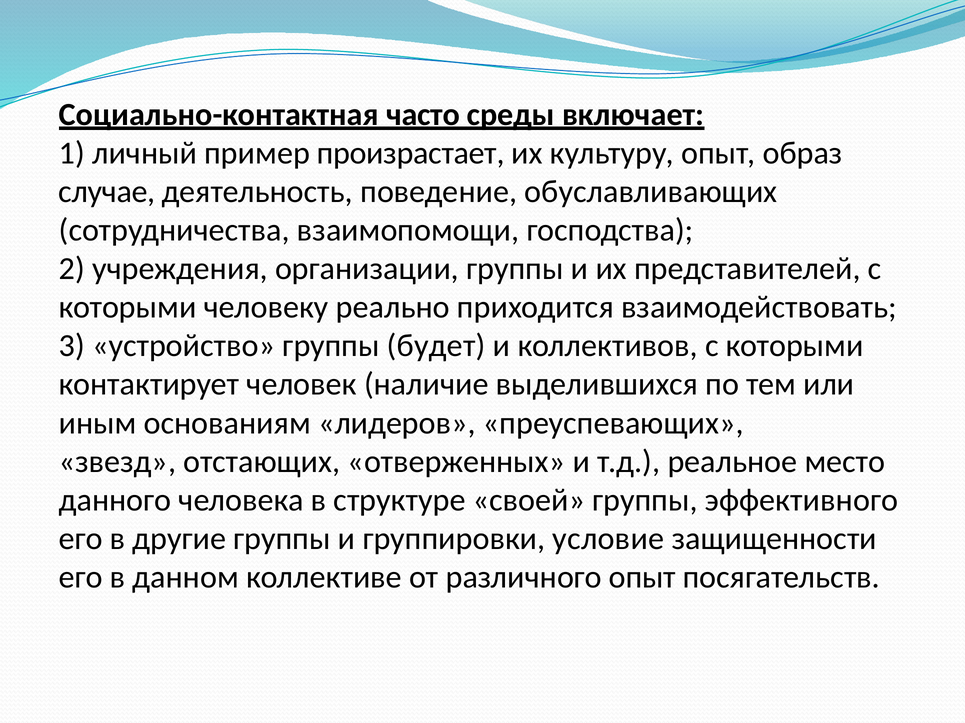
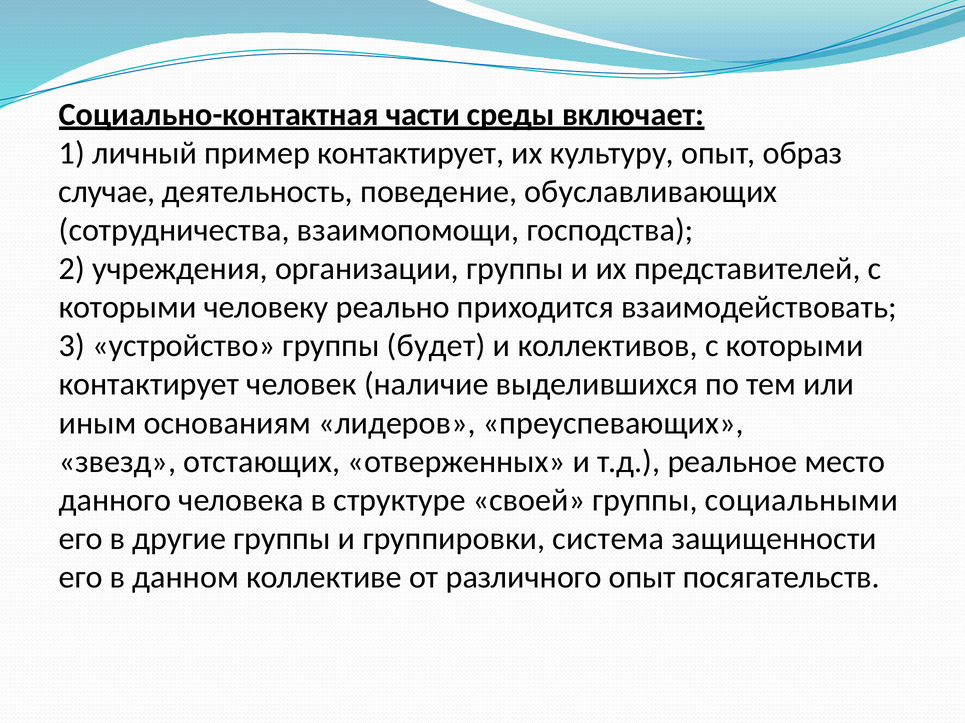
часто: часто -> части (423, 115)
пример произрастает: произрастает -> контактирует (411, 153)
эффективного: эффективного -> социальными (801, 501)
условие: условие -> система (608, 539)
